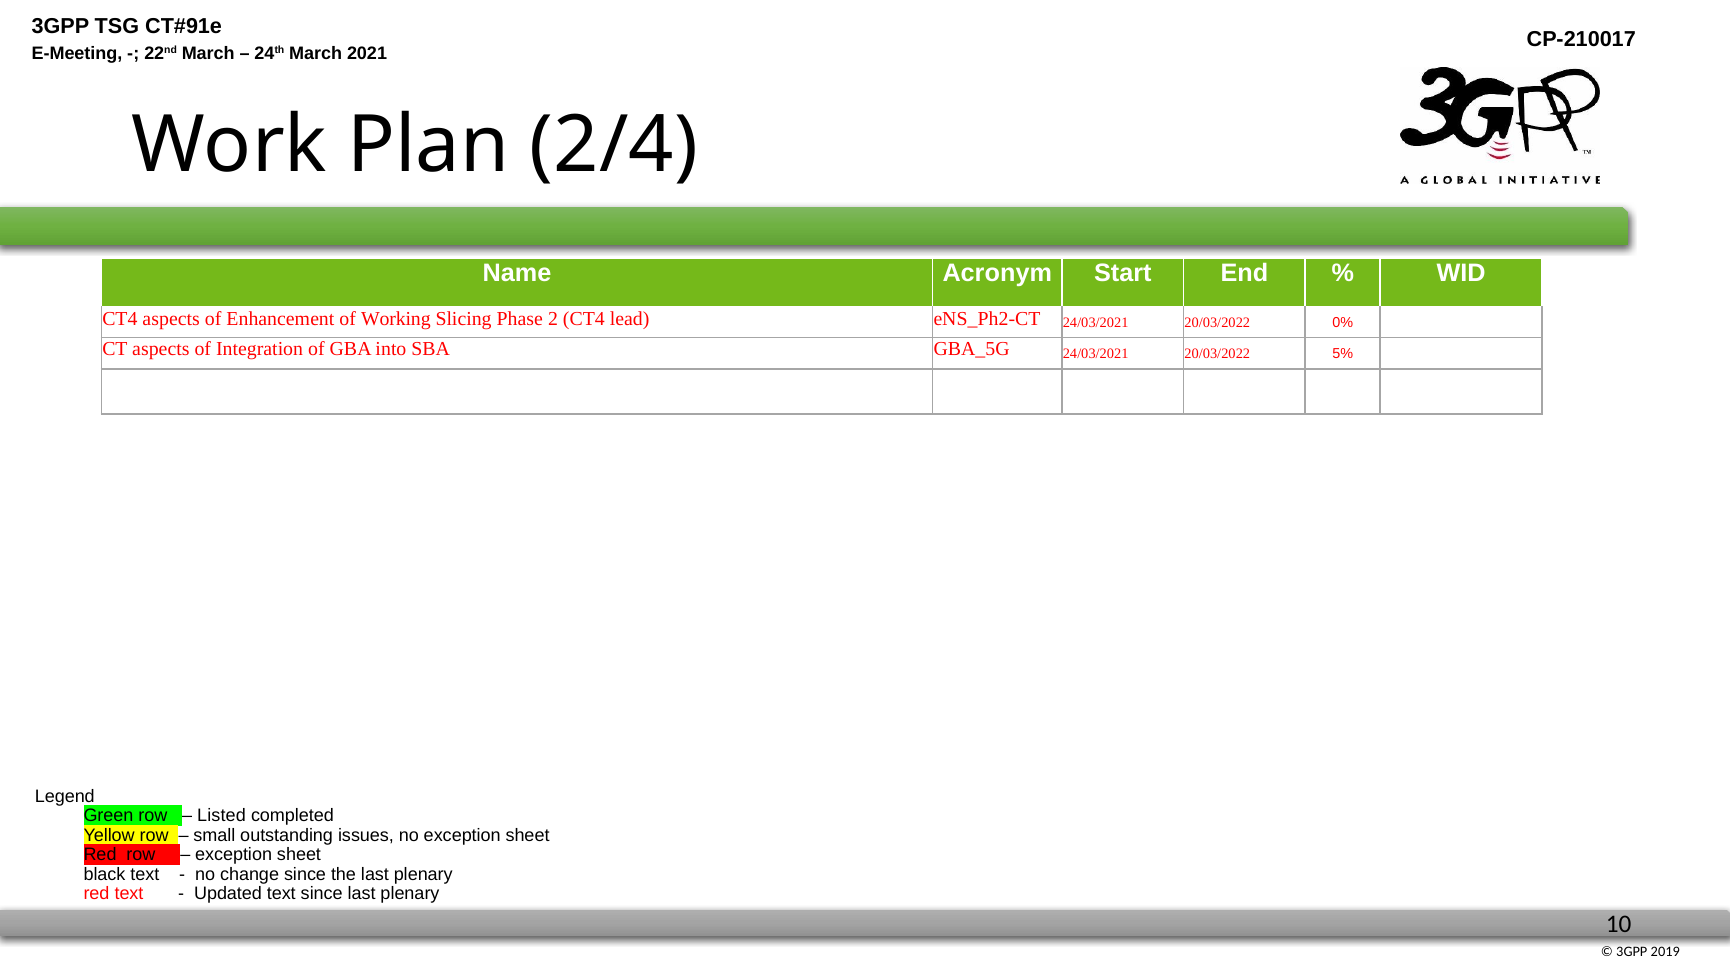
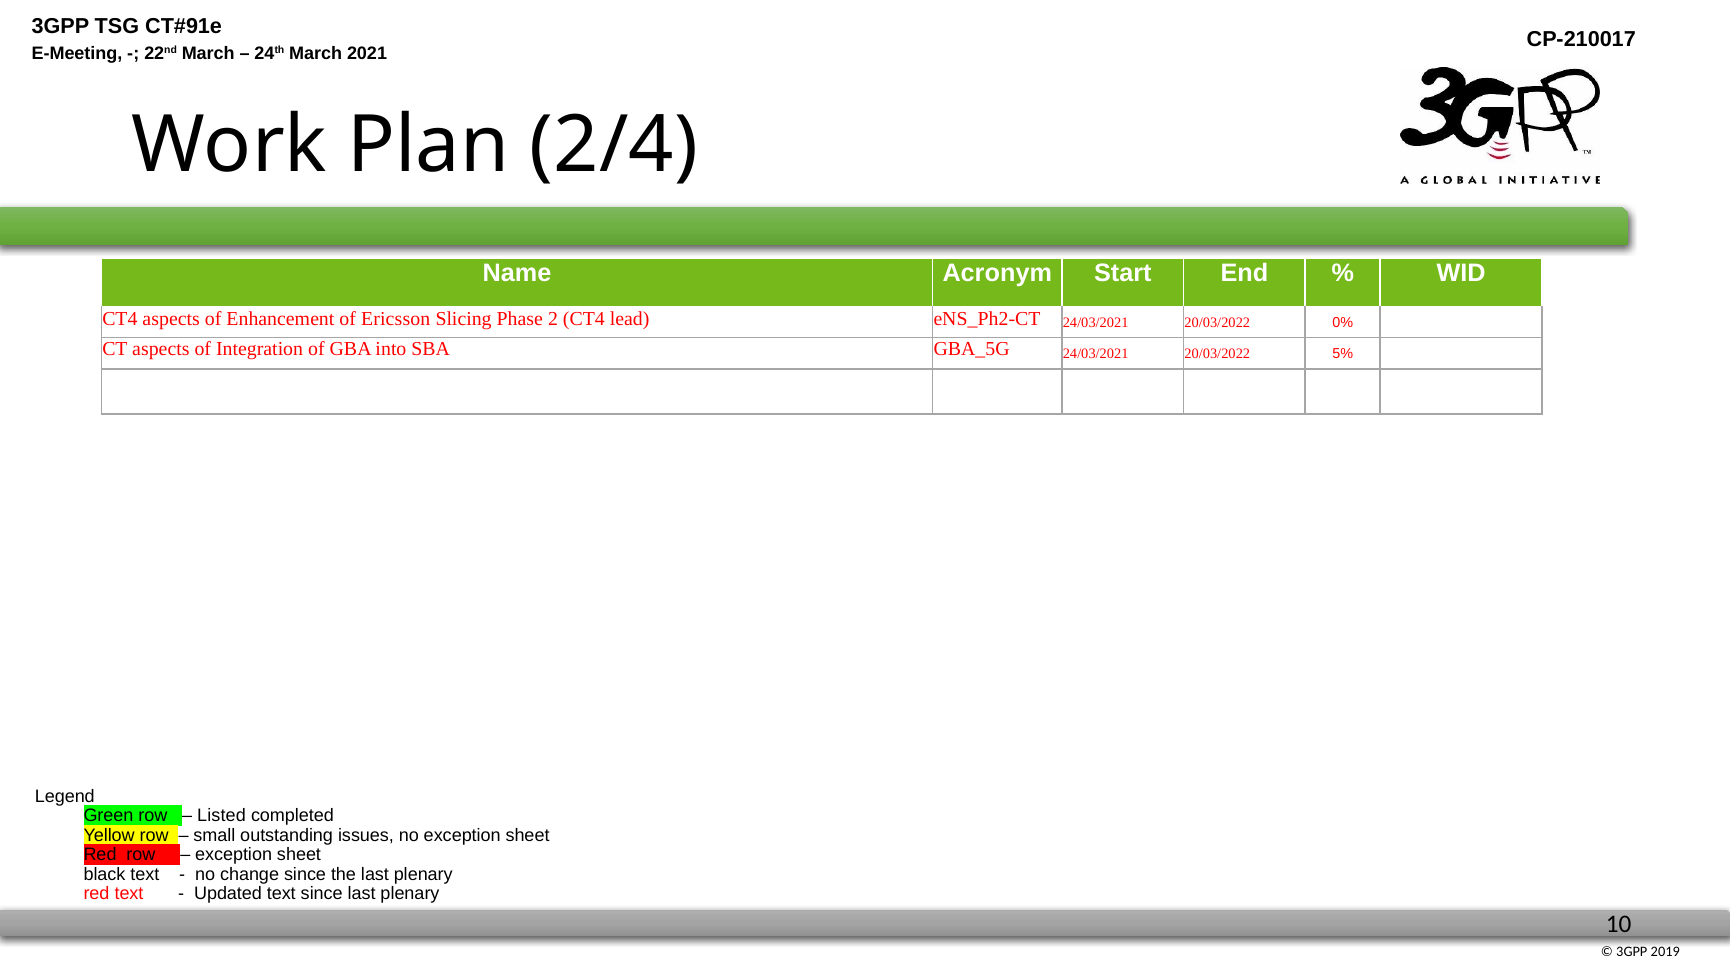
Working: Working -> Ericsson (396, 319)
